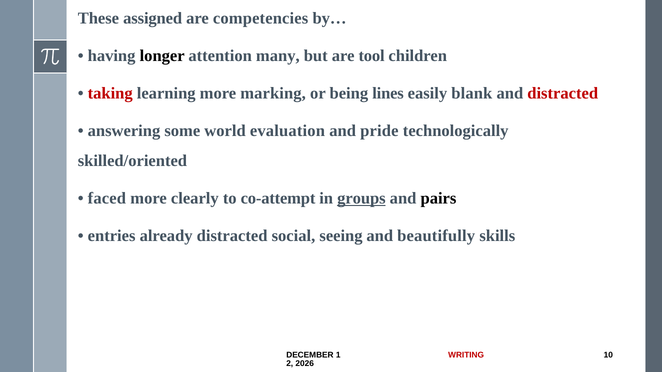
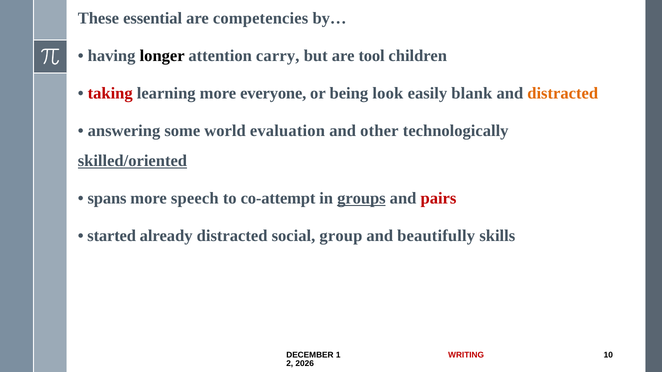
assigned: assigned -> essential (153, 19)
many: many -> carry (278, 56)
marking: marking -> everyone (273, 94)
lines: lines -> look (388, 94)
distracted colour: red -> orange (563, 94)
pride: pride -> other (379, 131)
skilled/oriented underline: none -> present (132, 161)
faced: faced -> spans (107, 198)
clearly: clearly -> speech (195, 198)
pairs colour: black -> red (438, 198)
entries: entries -> started (112, 236)
seeing: seeing -> group (341, 236)
